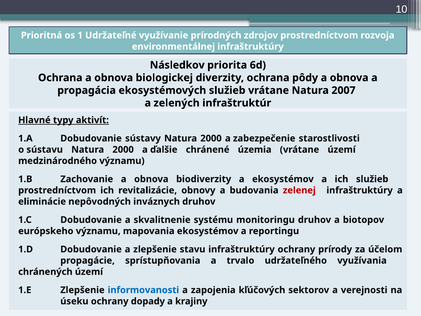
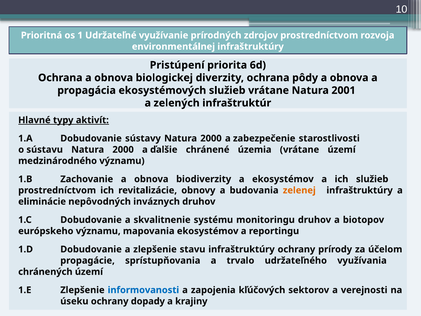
Následkov: Následkov -> Pristúpení (177, 65)
2007: 2007 -> 2001 (343, 90)
zelenej colour: red -> orange (299, 190)
